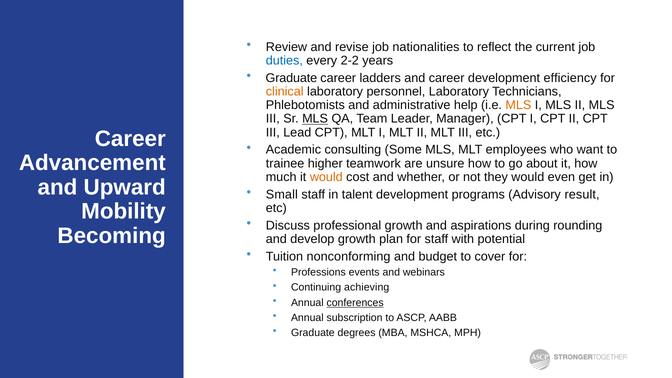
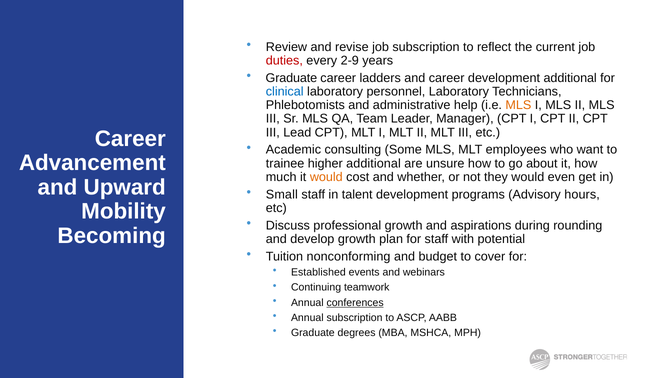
job nationalities: nationalities -> subscription (426, 47)
duties colour: blue -> red (284, 61)
2-2: 2-2 -> 2-9 (350, 61)
development efficiency: efficiency -> additional (570, 78)
clinical colour: orange -> blue (285, 92)
MLS underline: present -> none (315, 119)
higher teamwork: teamwork -> additional (374, 163)
result: result -> hours (582, 194)
Professions: Professions -> Established (318, 272)
achieving: achieving -> teamwork (367, 287)
